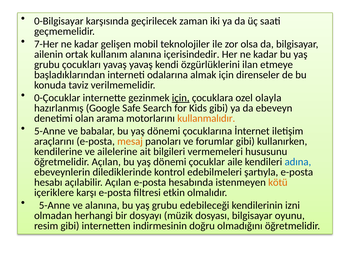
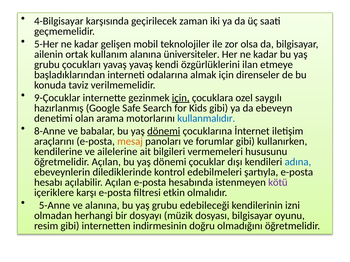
0-Bilgisayar: 0-Bilgisayar -> 4-Bilgisayar (59, 21)
7-Her: 7-Her -> 5-Her (46, 44)
içerisindedir: içerisindedir -> üniversiteler (192, 54)
0-Çocuklar: 0-Çocuklar -> 9-Çocuklar (57, 98)
olayla: olayla -> saygılı (268, 98)
kullanmalıdır colour: orange -> blue (206, 119)
5-Anne: 5-Anne -> 8-Anne (50, 131)
dönemi underline: none -> present (164, 131)
aile: aile -> dışı (235, 162)
kötü colour: orange -> purple (278, 183)
